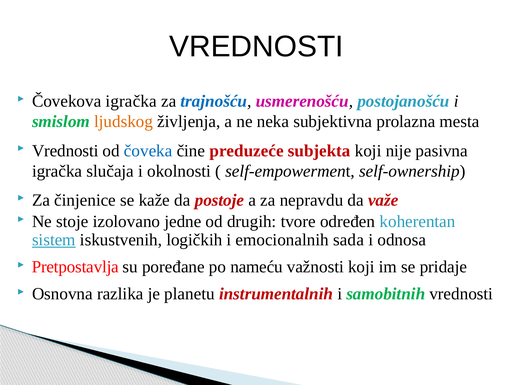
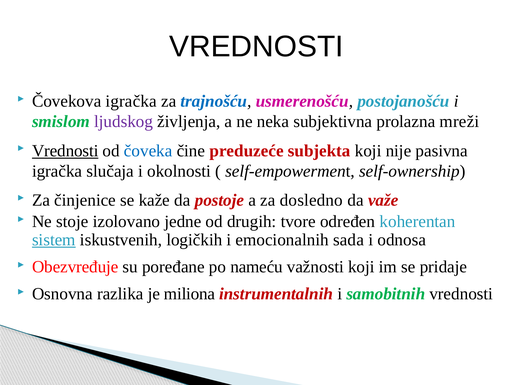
ljudskog colour: orange -> purple (124, 122)
mesta: mesta -> mreži (459, 122)
Vrednosti underline: none -> present (65, 151)
nepravdu: nepravdu -> dosledno (311, 200)
Pretpostavlja: Pretpostavlja -> Obezvređuje (75, 267)
planetu: planetu -> miliona (190, 294)
